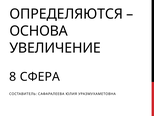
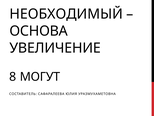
ОПРЕДЕЛЯЮТСЯ: ОПРЕДЕЛЯЮТСЯ -> НЕОБХОДИМЫЙ (66, 14)
СФЕРА: СФЕРА -> МОГУТ (40, 76)
